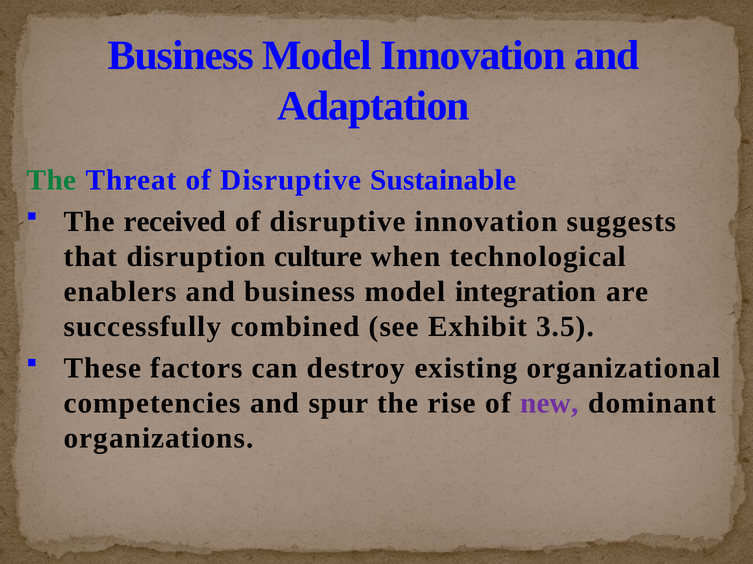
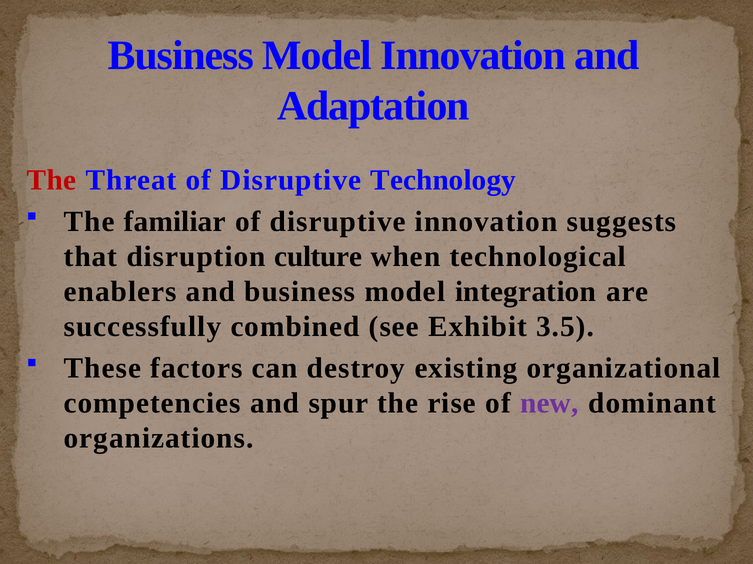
The colour: green -> red (51, 180)
Sustainable: Sustainable -> Technology (443, 180)
received: received -> familiar (175, 222)
